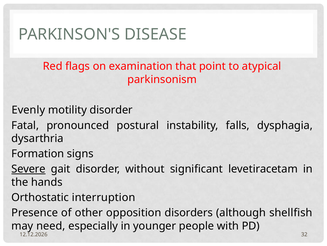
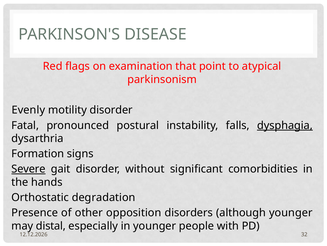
dysphagia underline: none -> present (285, 125)
levetiracetam: levetiracetam -> comorbidities (263, 169)
interruption: interruption -> degradation (104, 197)
although shellfish: shellfish -> younger (291, 212)
need: need -> distal (51, 225)
